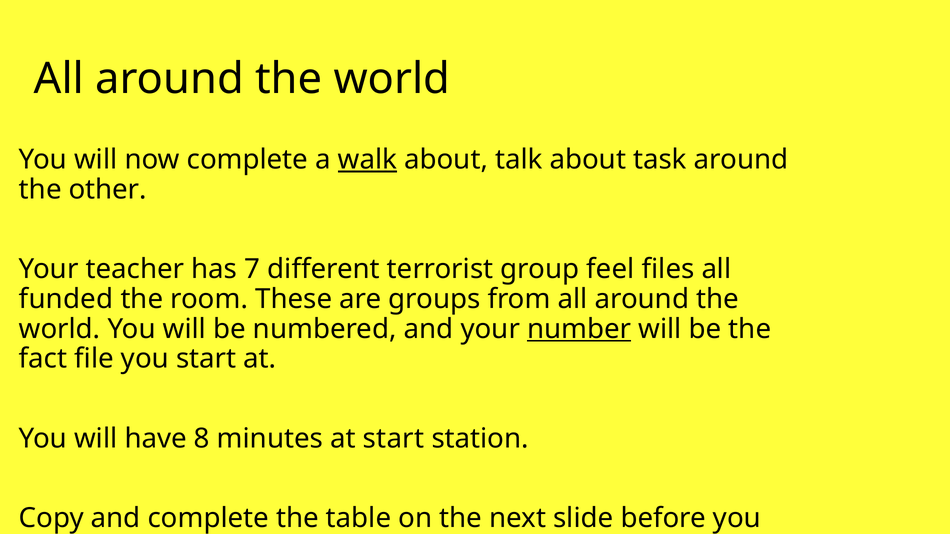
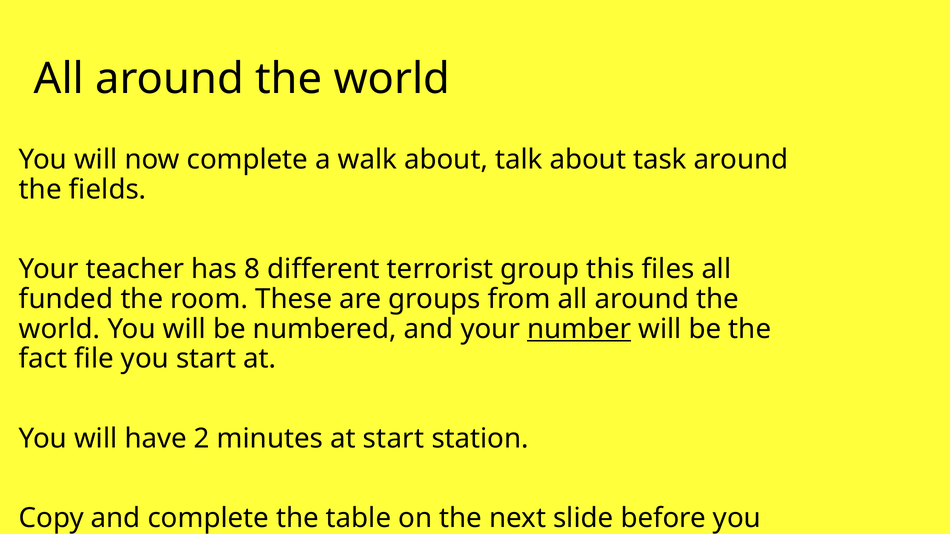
walk underline: present -> none (367, 160)
other: other -> fields (108, 190)
7: 7 -> 8 (252, 269)
feel: feel -> this (610, 269)
8: 8 -> 2 (202, 439)
